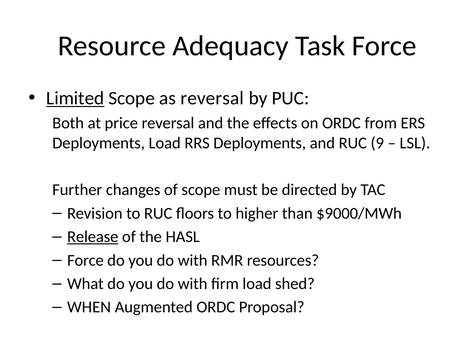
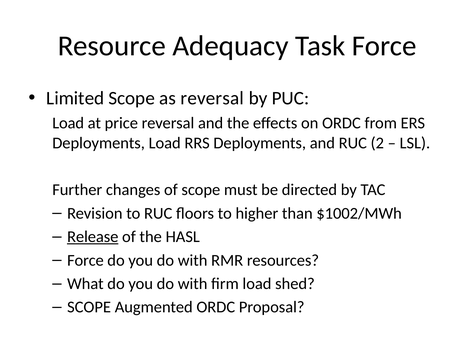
Limited underline: present -> none (75, 98)
Both: Both -> Load (68, 123)
9: 9 -> 2 (377, 143)
$9000/MWh: $9000/MWh -> $1002/MWh (359, 213)
WHEN: WHEN -> SCOPE (89, 307)
